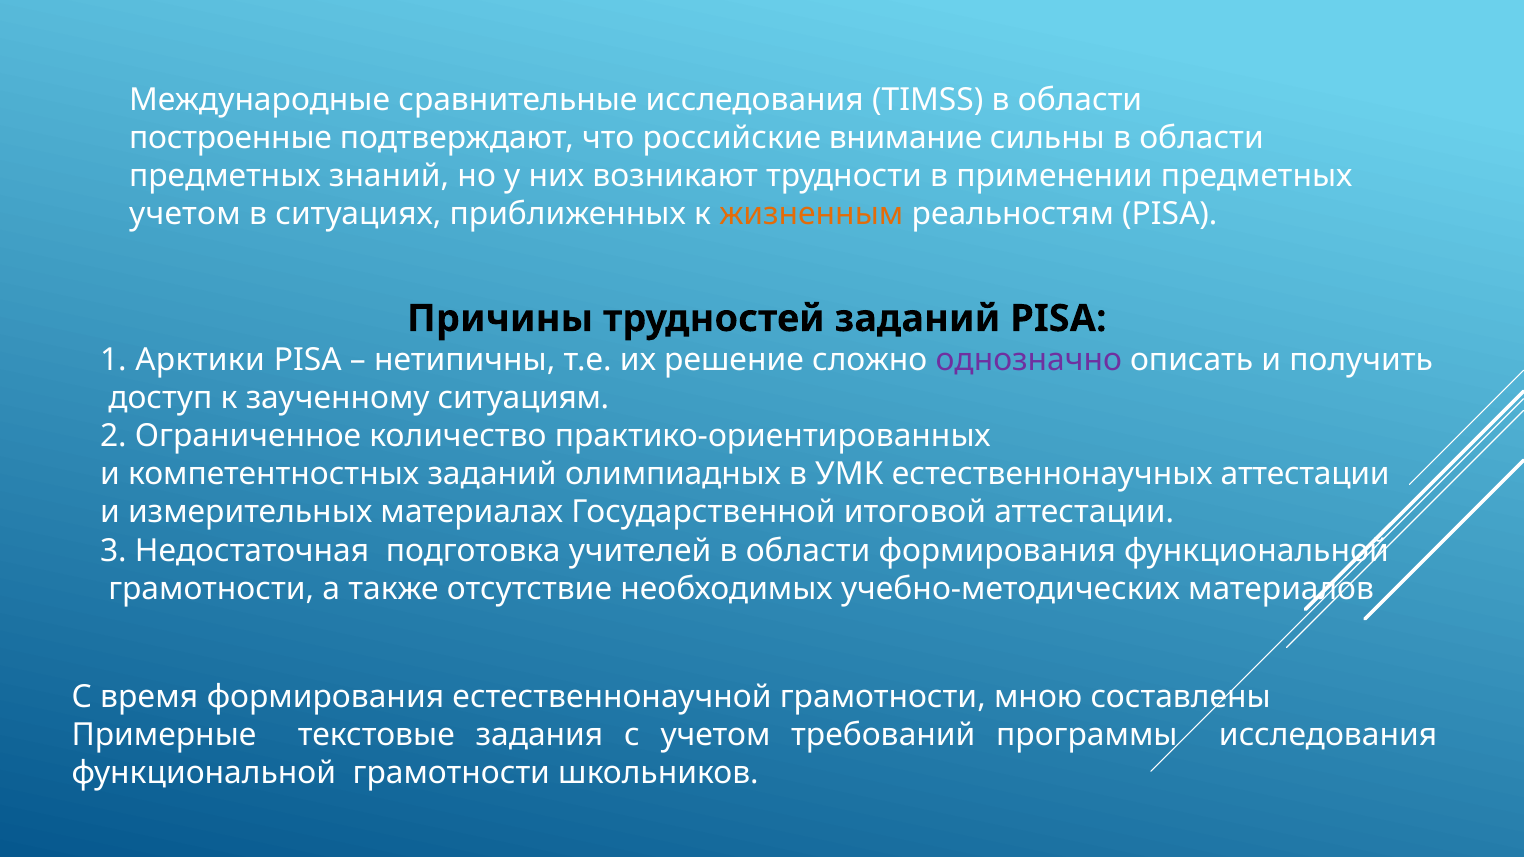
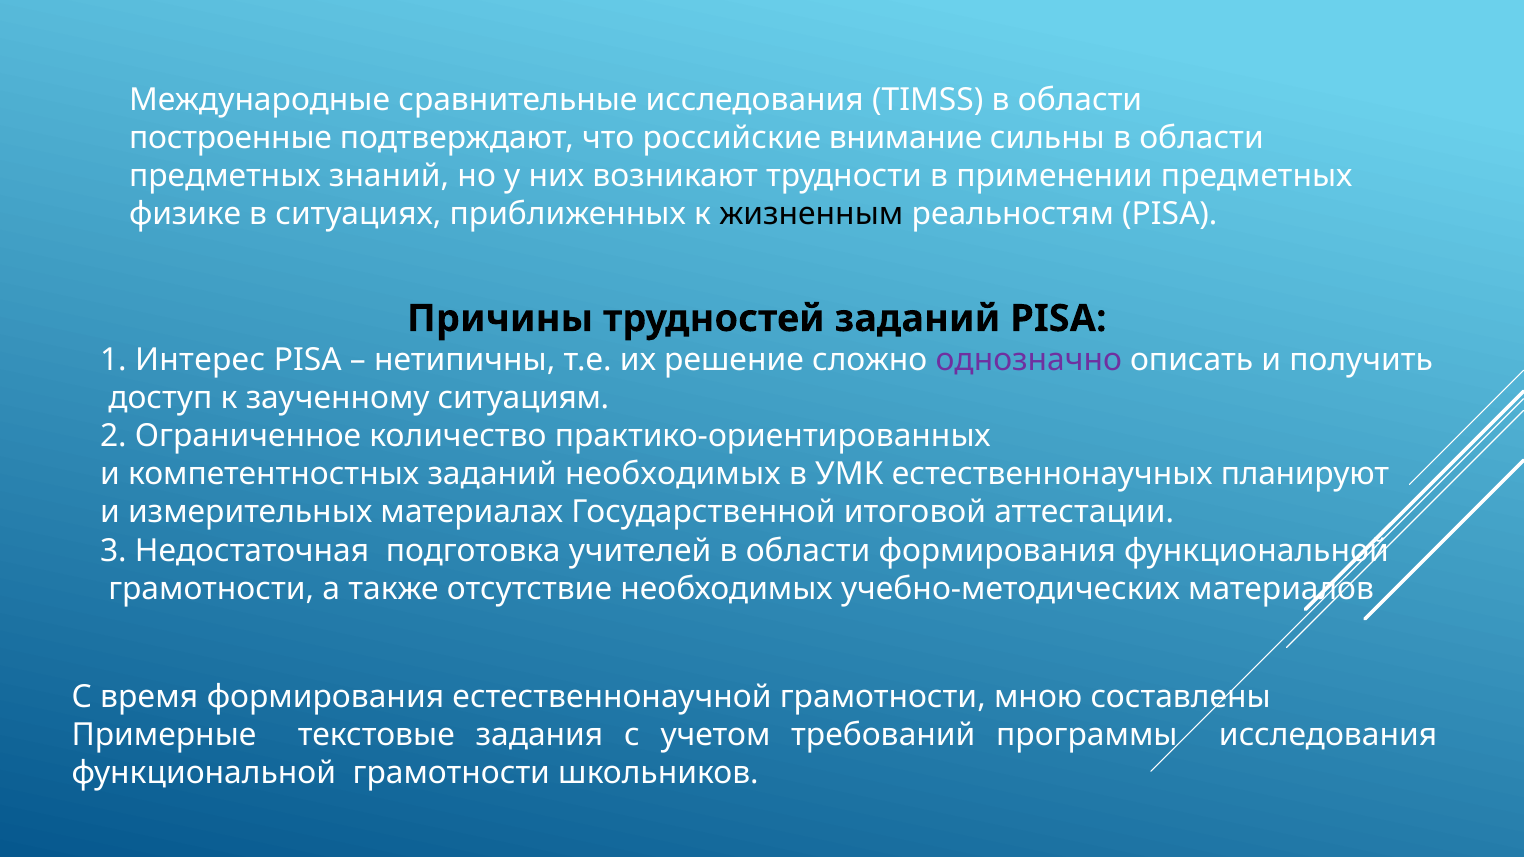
учетом: учетом -> физике (185, 214)
жизненным colour: orange -> black (811, 214)
Арктики: Арктики -> Интерес (200, 360)
заданий олимпиадных: олимпиадных -> необходимых (673, 475)
естественнонаучных аттестации: аттестации -> планируют (1305, 475)
